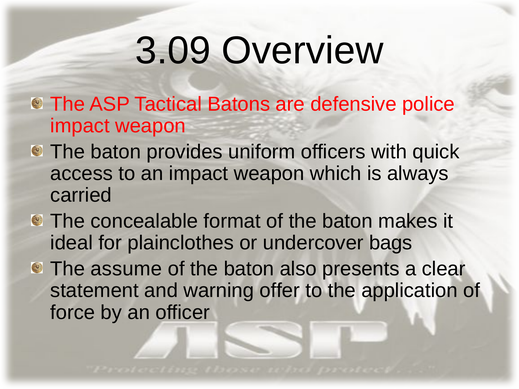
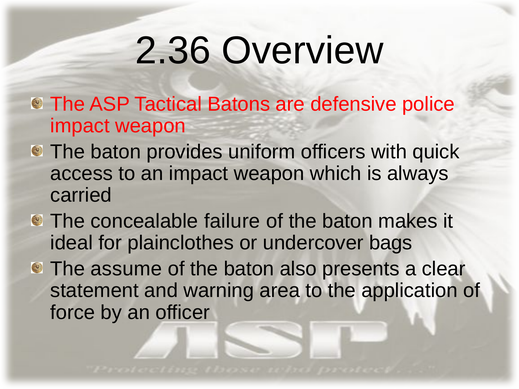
3.09: 3.09 -> 2.36 (173, 51)
format: format -> failure (232, 221)
offer: offer -> area (280, 291)
